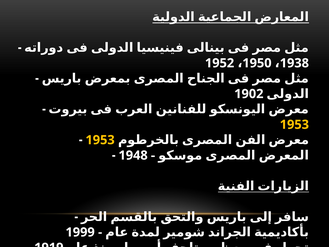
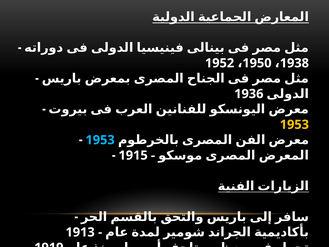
1902: 1902 -> 1936 (249, 94)
1953 colour: yellow -> light blue (100, 140)
1948: 1948 -> 1915 (133, 155)
1999: 1999 -> 1913 (80, 232)
